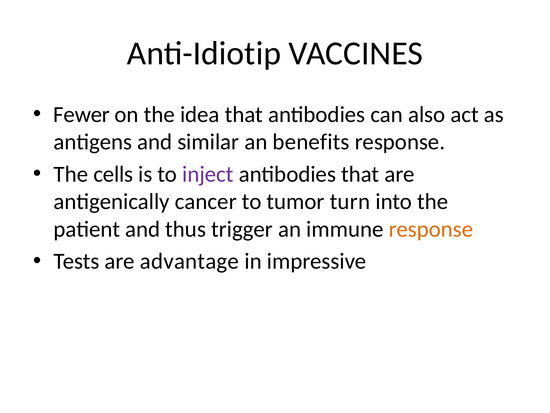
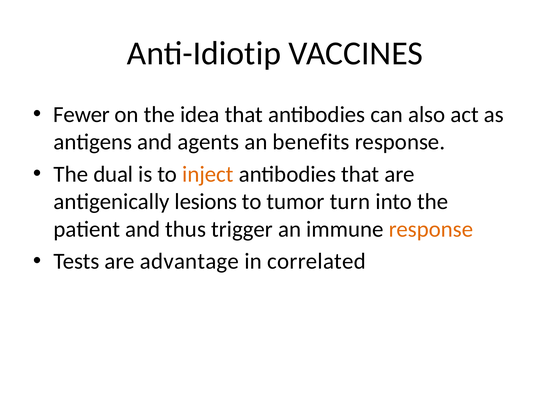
similar: similar -> agents (208, 142)
cells: cells -> dual (113, 174)
inject colour: purple -> orange (208, 174)
cancer: cancer -> lesions (206, 201)
impressive: impressive -> correlated (317, 261)
